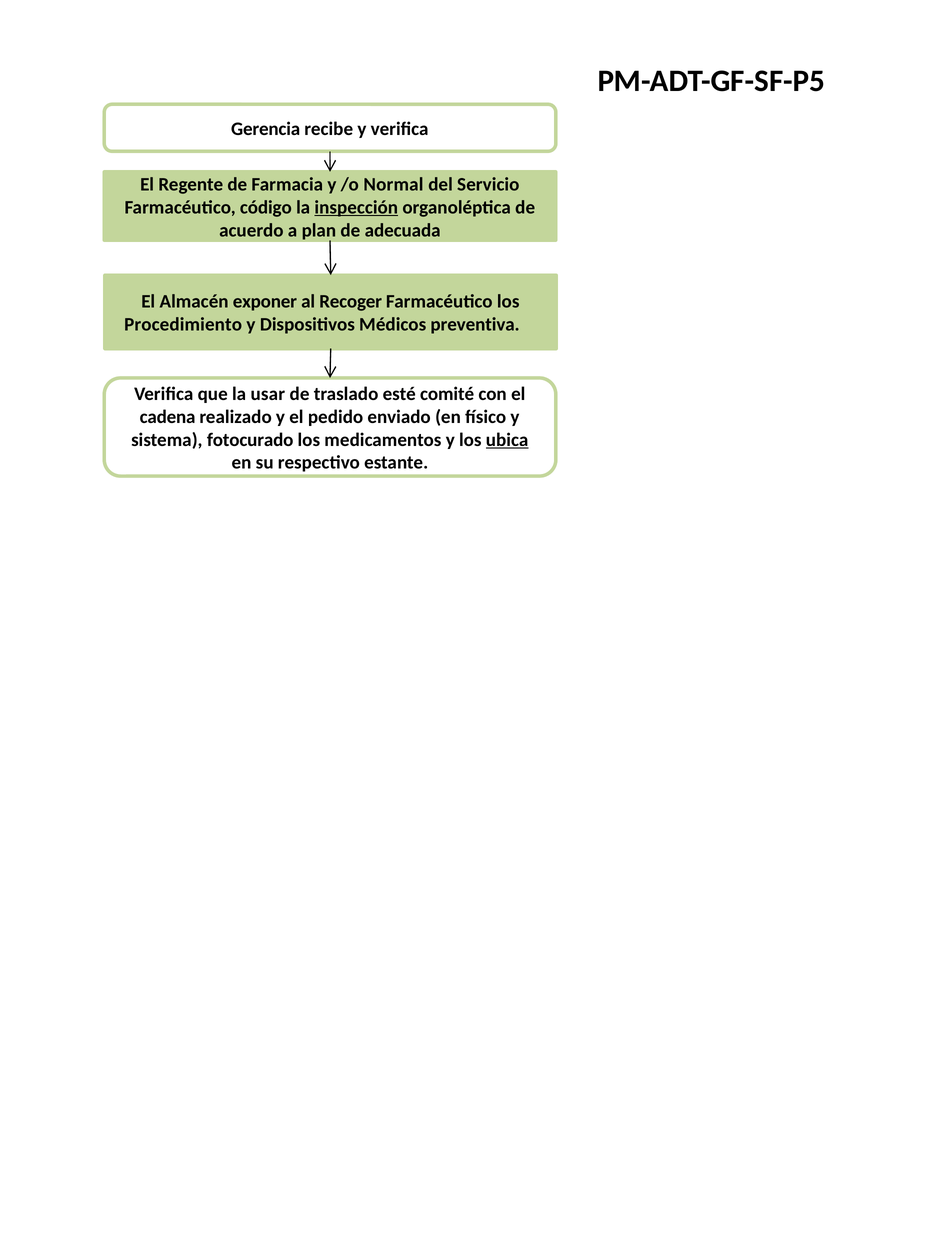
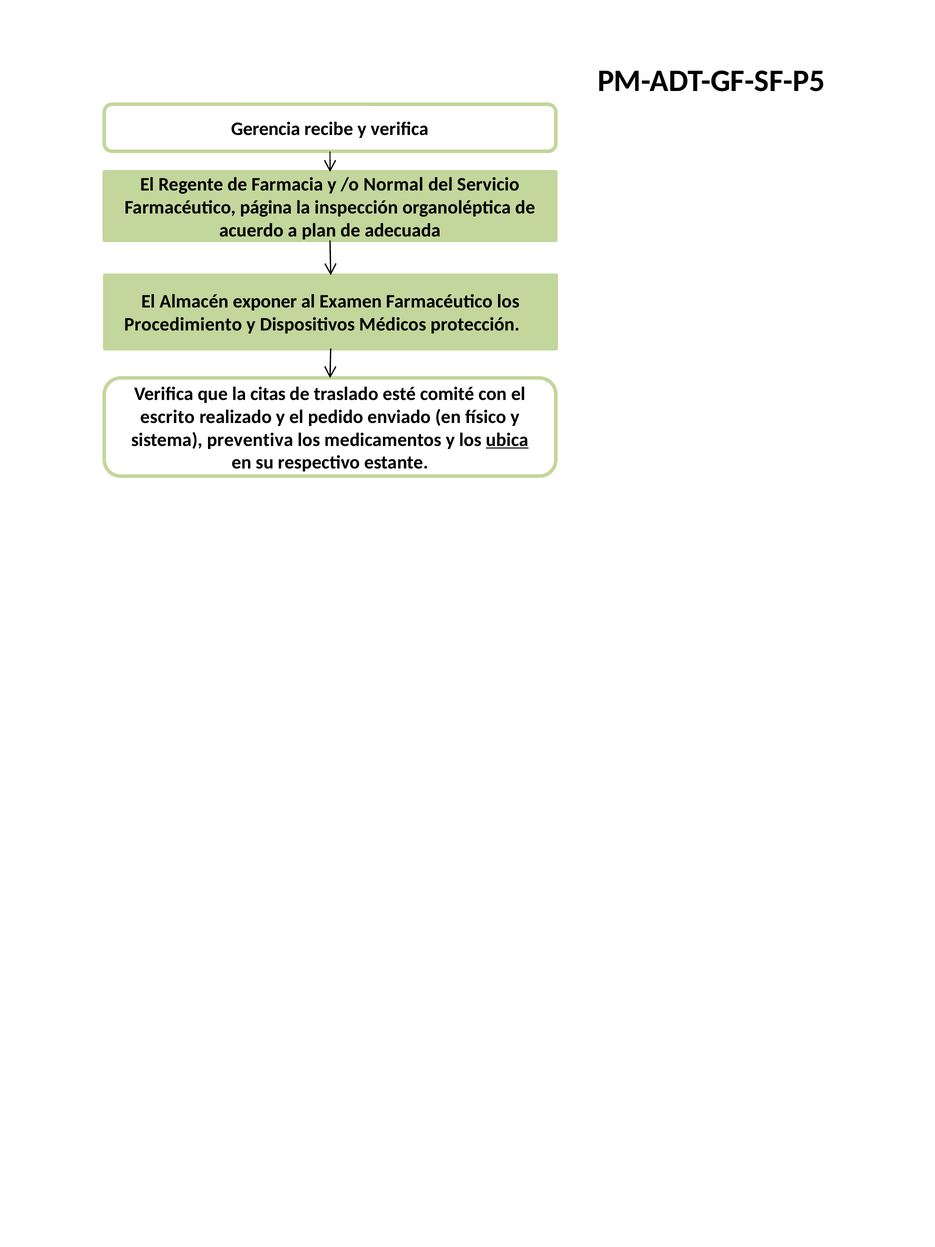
código: código -> página (266, 207)
inspección underline: present -> none (356, 207)
Recoger: Recoger -> Examen (351, 302)
preventiva: preventiva -> protección (475, 324)
usar: usar -> citas (268, 394)
cadena: cadena -> escrito (167, 417)
fotocurado: fotocurado -> preventiva (250, 440)
